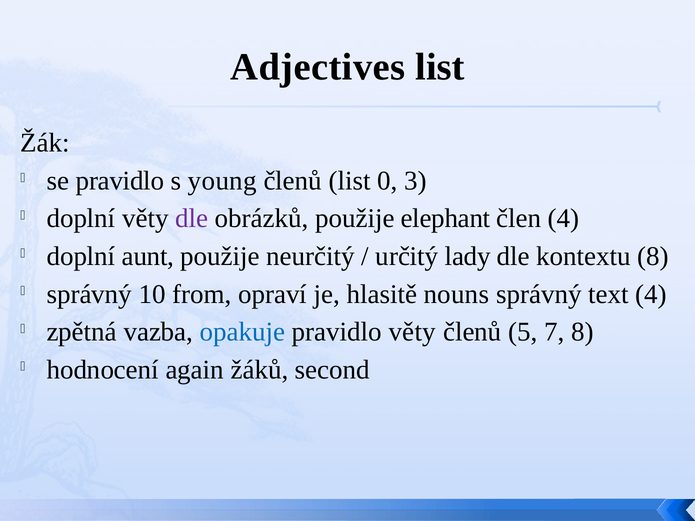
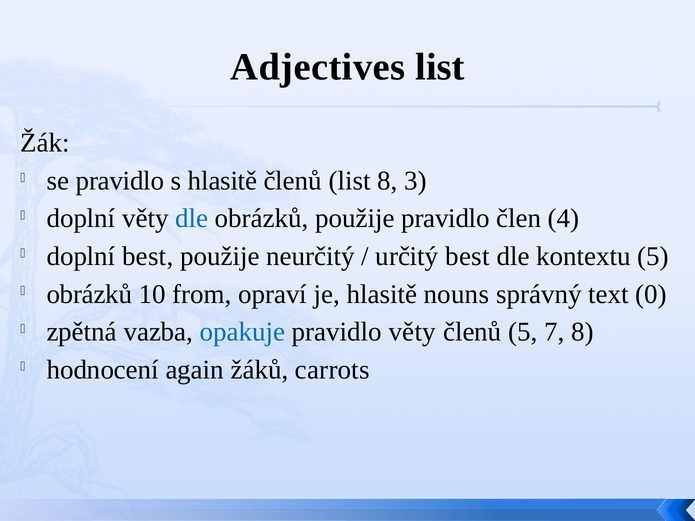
s young: young -> hlasitě (223, 181)
list 0: 0 -> 8 (387, 181)
dle colour: purple -> blue (192, 219)
použije elephant: elephant -> pravidlo (445, 219)
doplní aunt: aunt -> best (148, 256)
určitý lady: lady -> best (467, 256)
kontextu 8: 8 -> 5 (653, 256)
správný: správný -> obrázků (89, 294)
text 4: 4 -> 0 (651, 294)
second: second -> carrots (332, 370)
